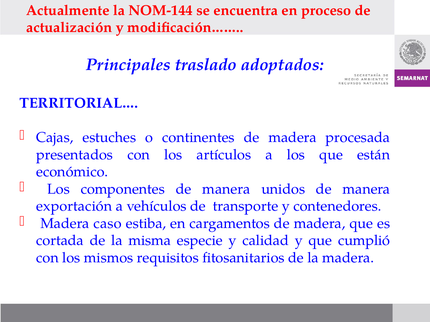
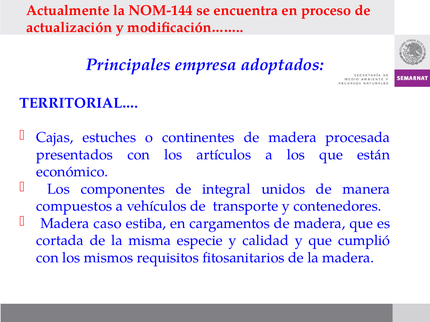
traslado: traslado -> empresa (206, 65)
componentes de manera: manera -> integral (226, 189)
exportación: exportación -> compuestos (74, 207)
